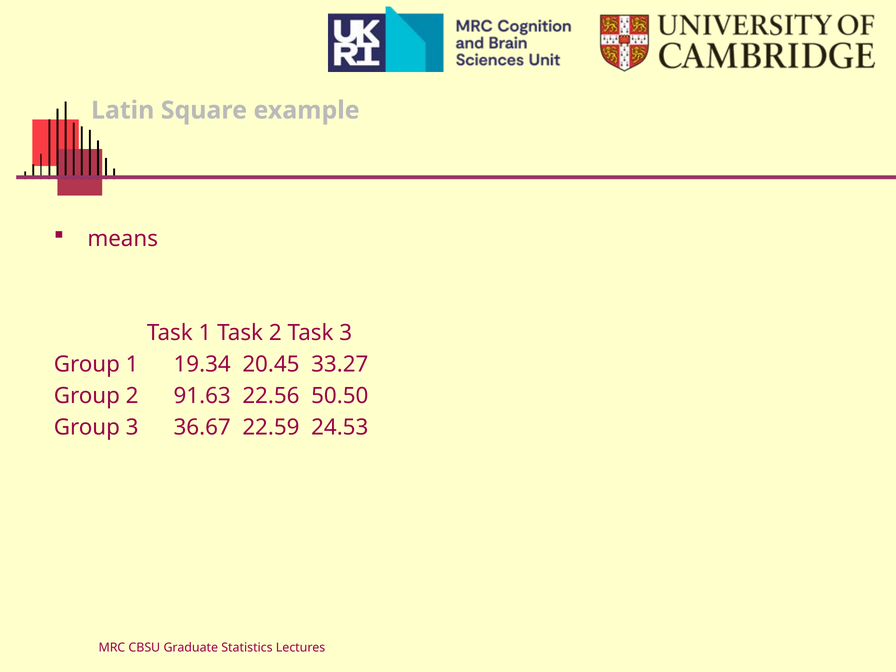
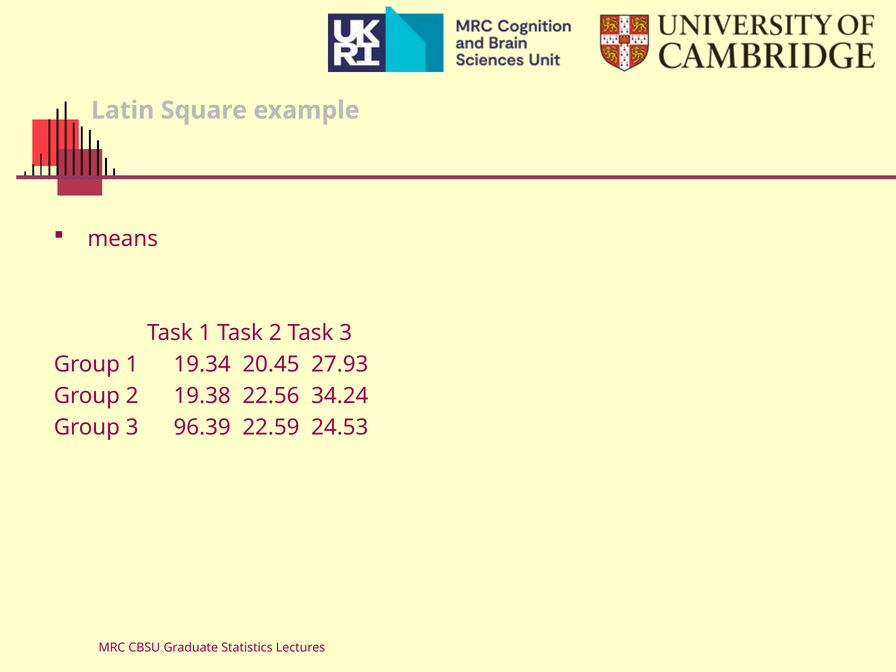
33.27: 33.27 -> 27.93 (340, 364)
91.63: 91.63 -> 19.38 (202, 396)
50.50: 50.50 -> 34.24 (340, 396)
36.67: 36.67 -> 96.39 (202, 427)
